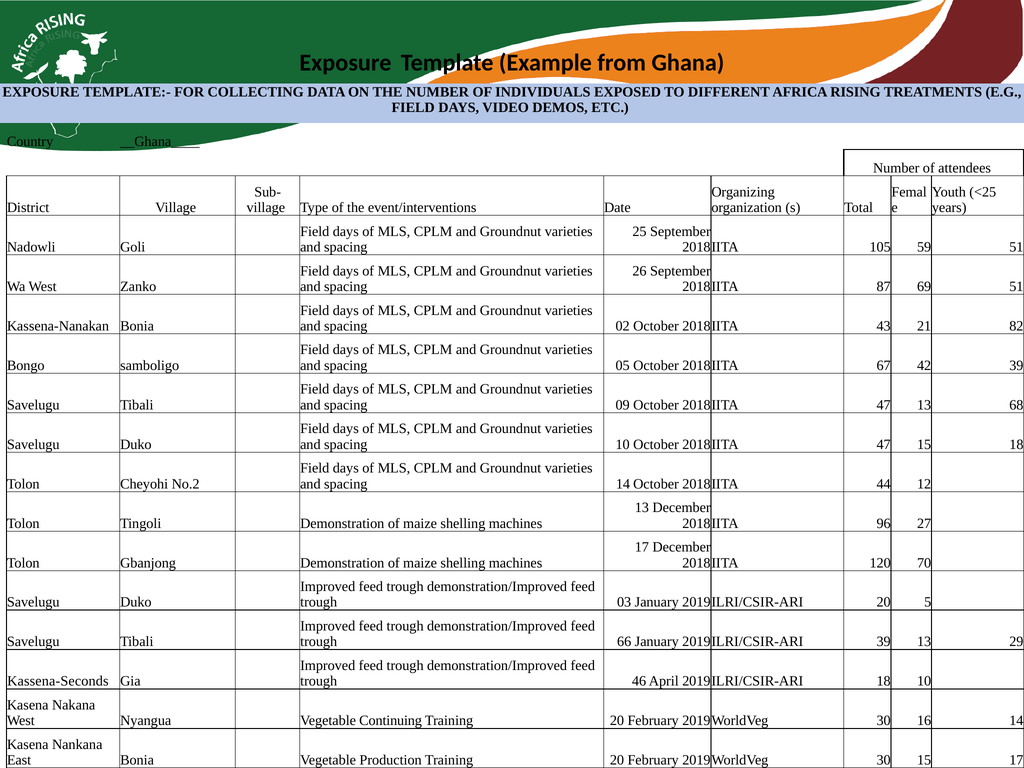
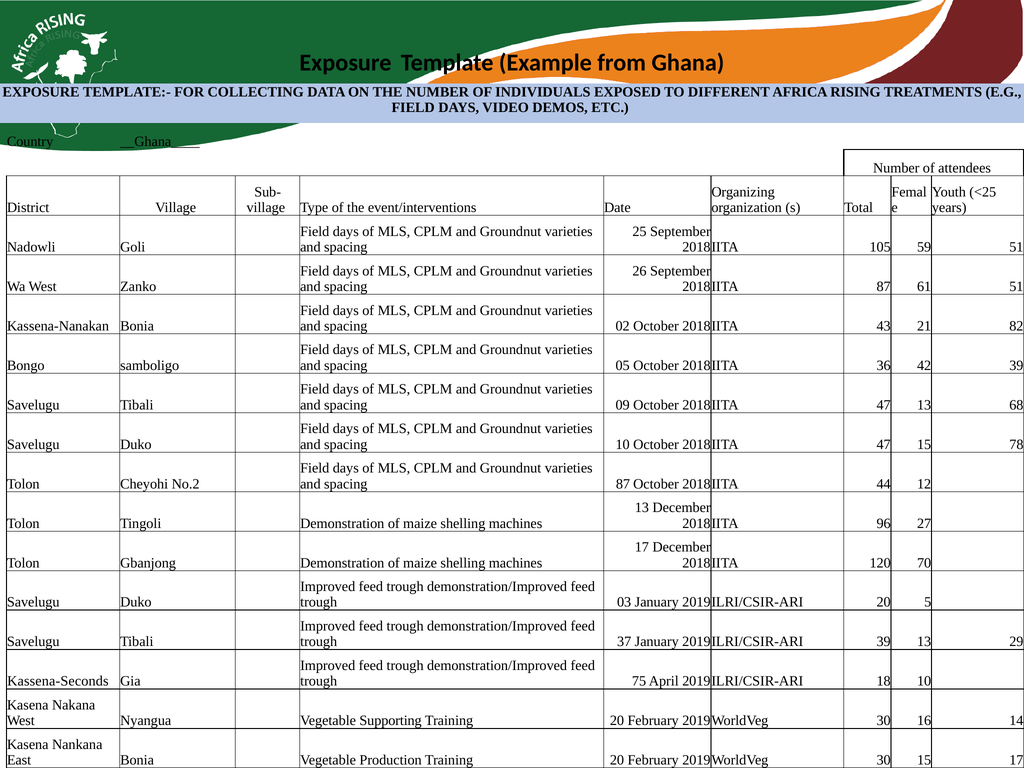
69: 69 -> 61 (924, 287)
67: 67 -> 36 (884, 365)
15 18: 18 -> 78 (1016, 444)
spacing 14: 14 -> 87 (623, 484)
66: 66 -> 37 (624, 642)
46: 46 -> 75 (639, 681)
Continuing: Continuing -> Supporting (391, 721)
